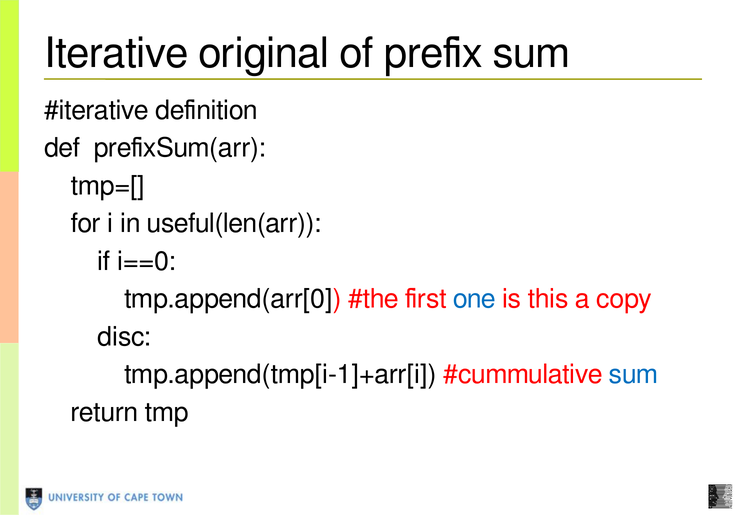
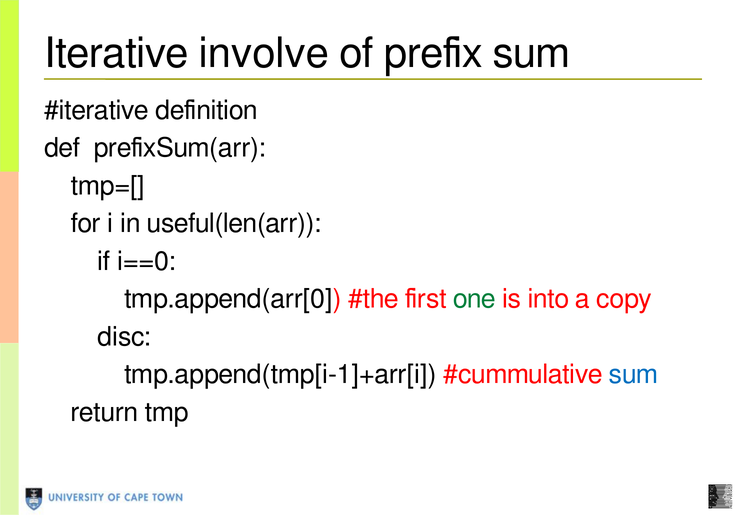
original: original -> involve (264, 53)
one colour: blue -> green (474, 299)
this: this -> into (548, 299)
